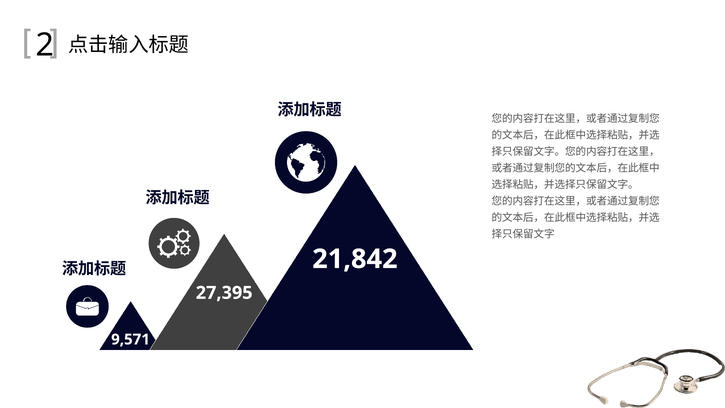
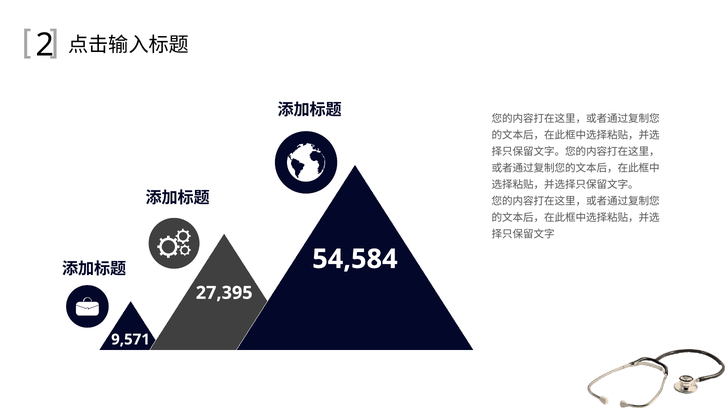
21,842: 21,842 -> 54,584 (355, 259)
